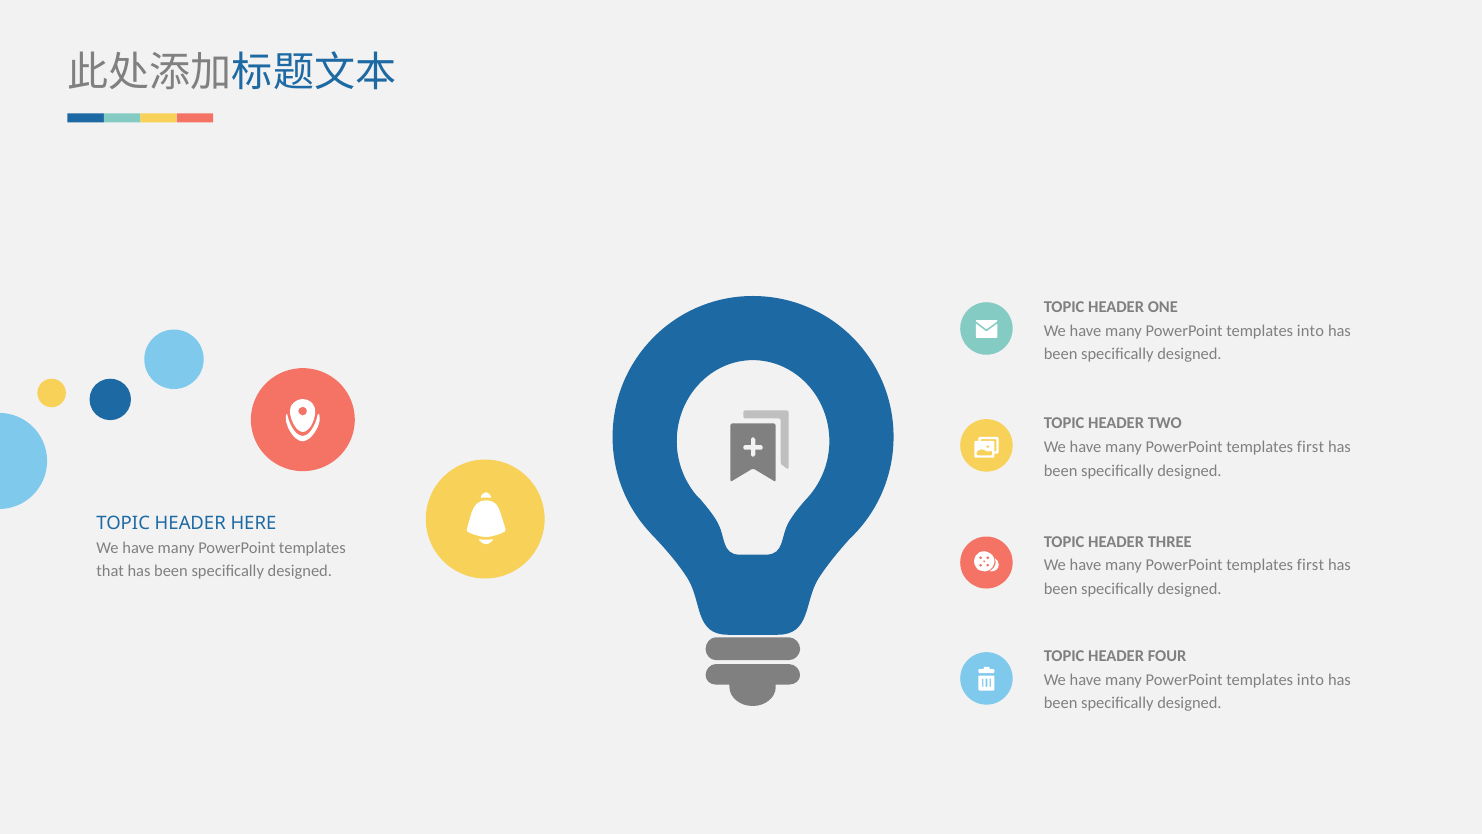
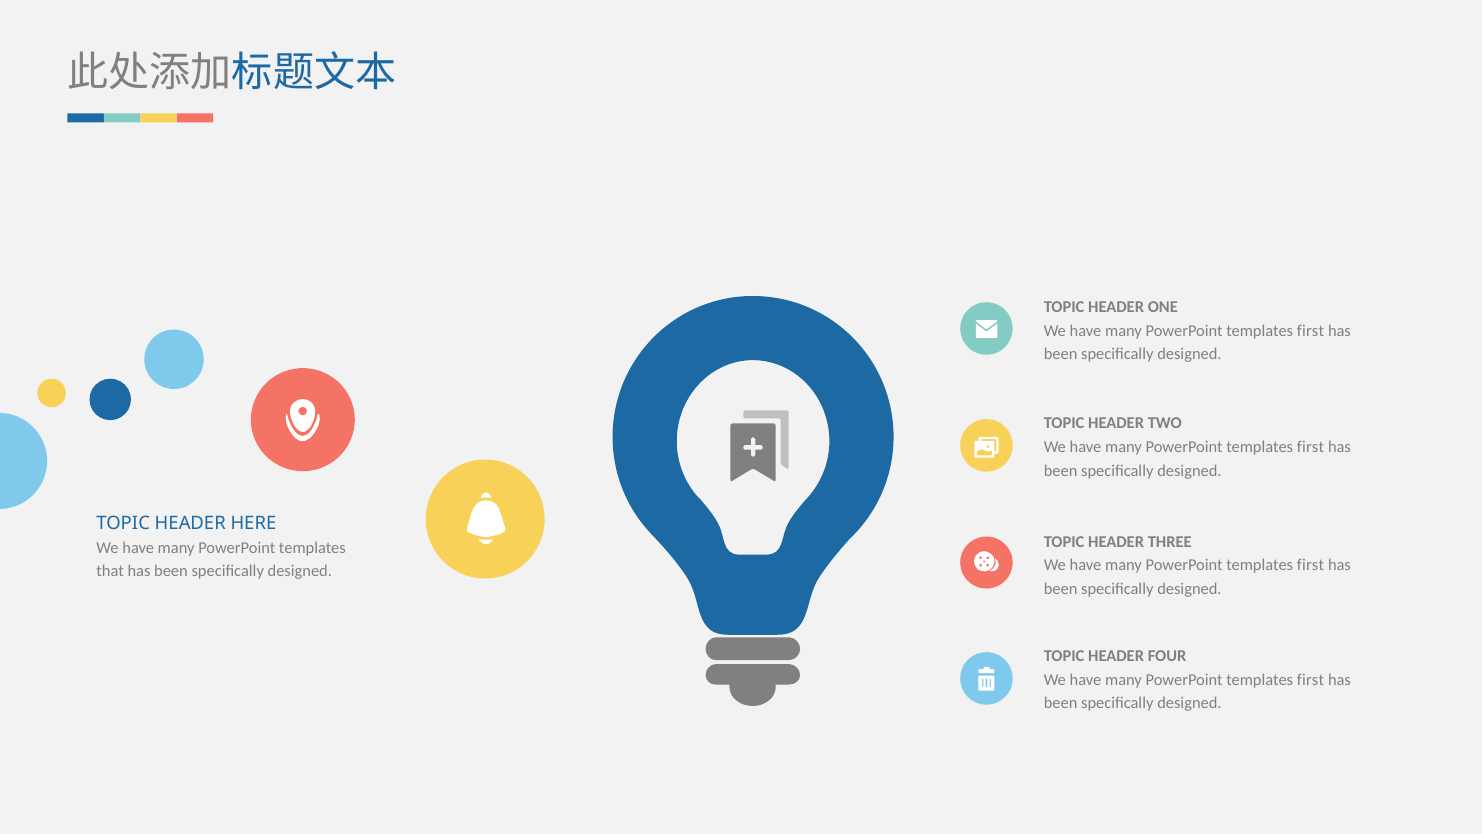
into: into -> first (1310, 330)
into: into -> first (1310, 679)
